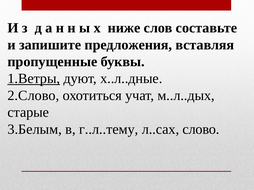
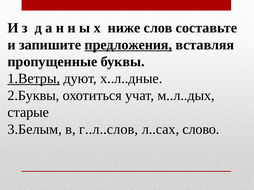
предложения underline: none -> present (128, 45)
2.Слово: 2.Слово -> 2.Буквы (33, 96)
г..л..тему: г..л..тему -> г..л..слов (109, 130)
